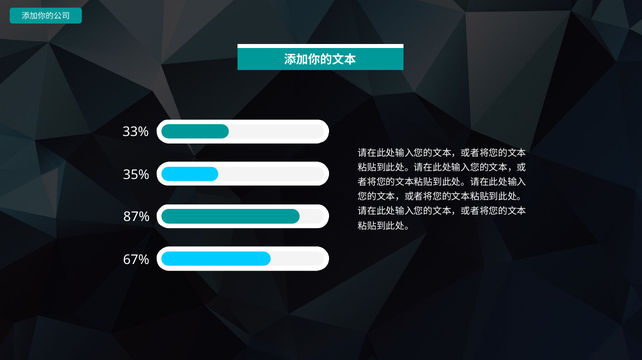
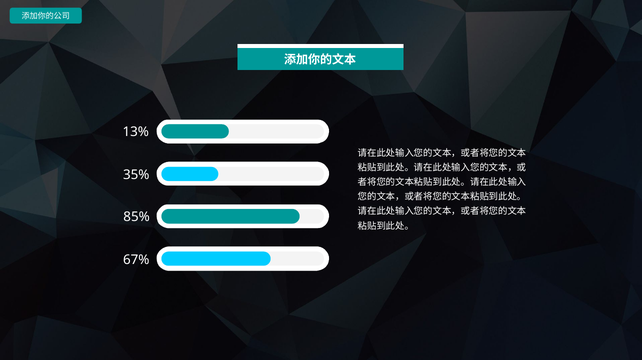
33%: 33% -> 13% (136, 132)
87%: 87% -> 85% (137, 217)
